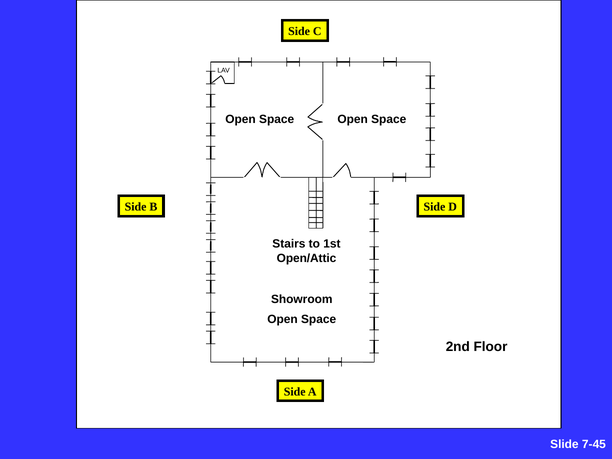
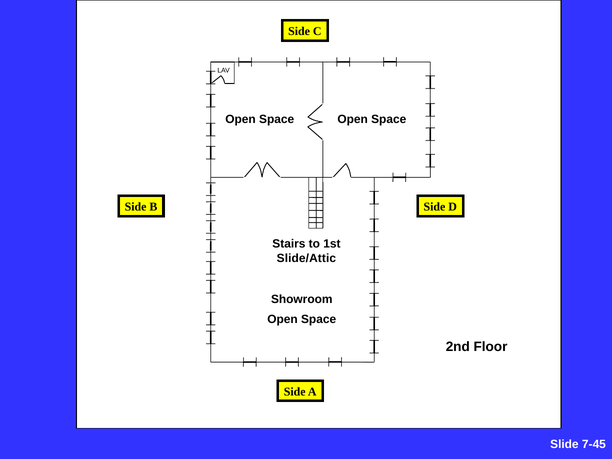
Open/Attic: Open/Attic -> Slide/Attic (306, 258)
